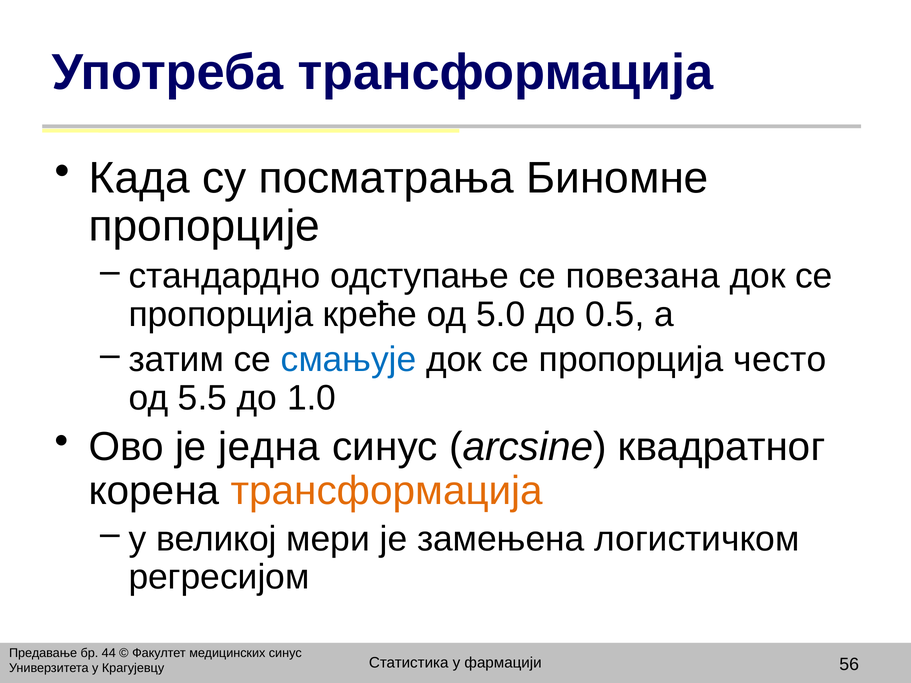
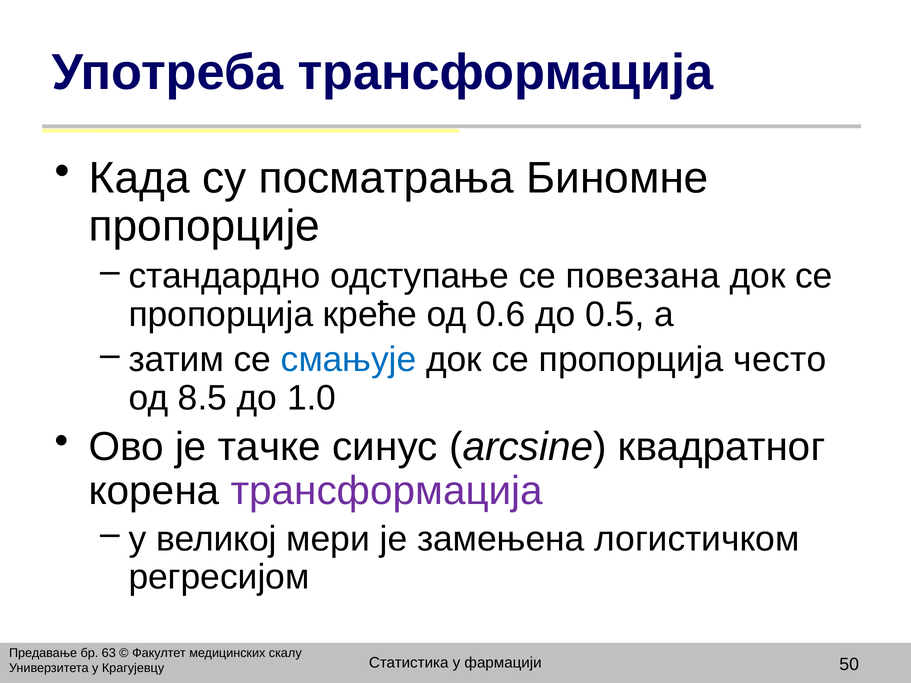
5.0: 5.0 -> 0.6 (501, 314)
5.5: 5.5 -> 8.5 (203, 398)
једна: једна -> тачке (269, 447)
трансформација colour: orange -> purple (387, 491)
44: 44 -> 63 (109, 653)
медицинских синус: синус -> скалу (285, 653)
56: 56 -> 50 (849, 665)
